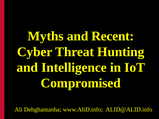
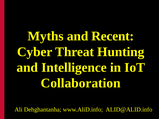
Compromised: Compromised -> Collaboration (81, 83)
